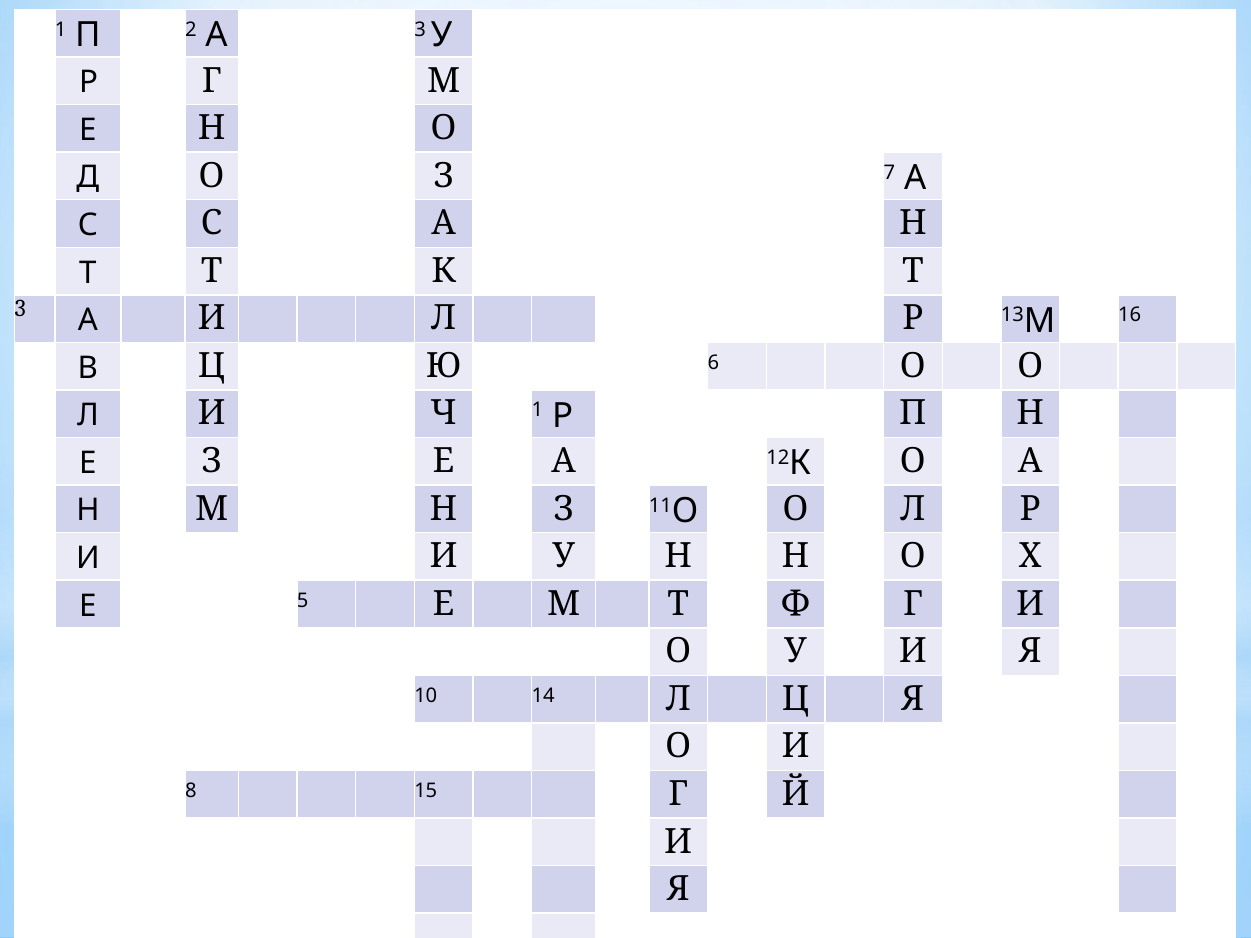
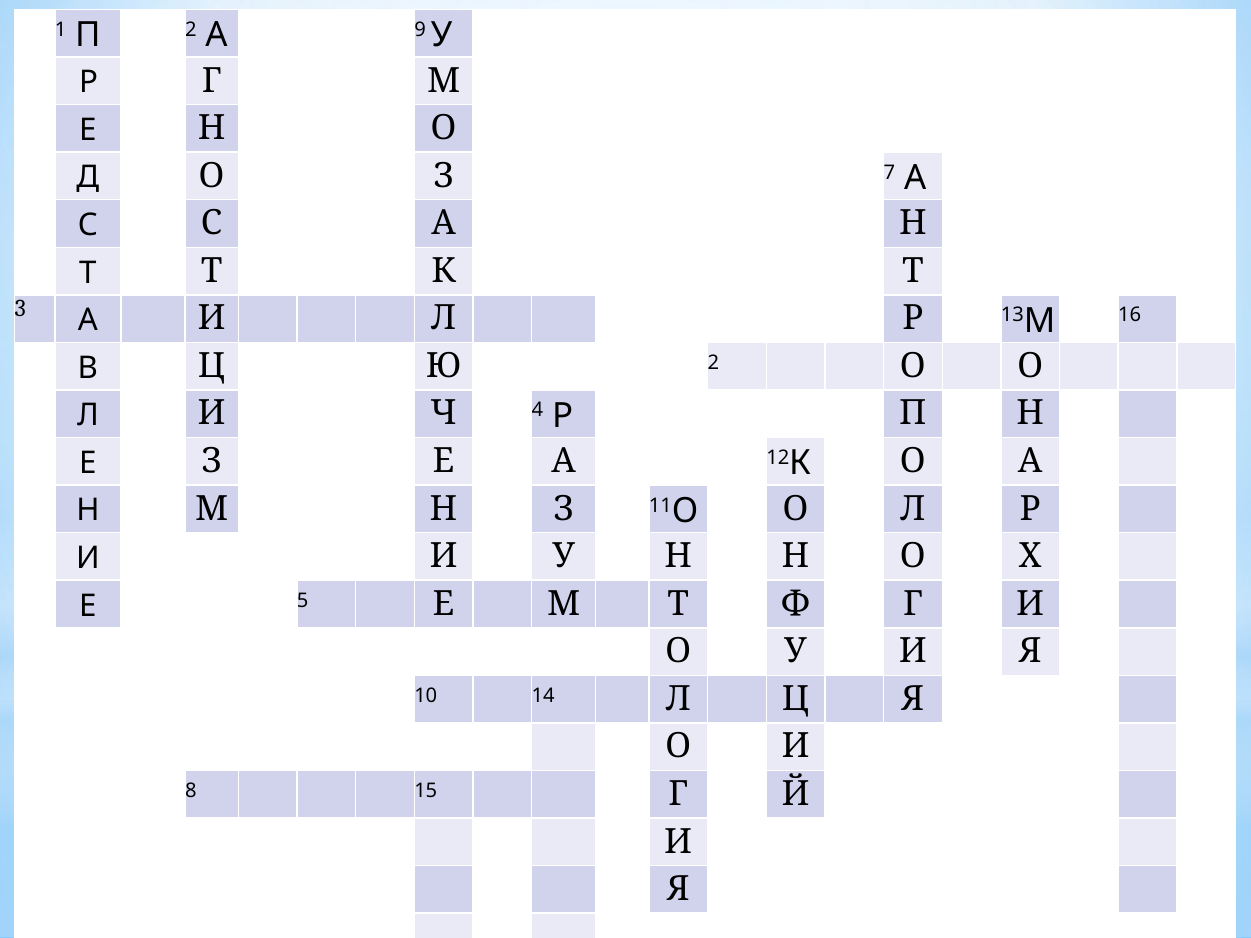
3: 3 -> 9 (420, 30)
Ю 6: 6 -> 2 (713, 363)
Ч 1: 1 -> 4 (537, 410)
